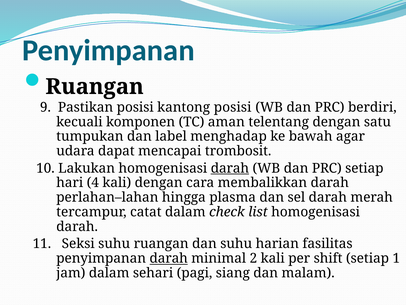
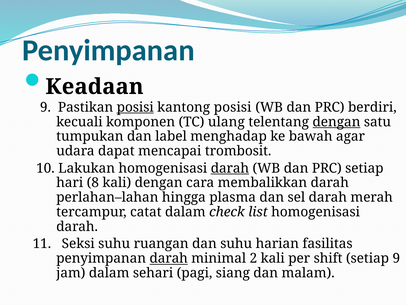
Ruangan: Ruangan -> Keadaan (95, 87)
posisi underline: none -> present (135, 107)
aman: aman -> ulang (226, 122)
dengan underline: none -> present (336, 122)
4: 4 -> 8 (93, 183)
setiap 1: 1 -> 9 (396, 258)
